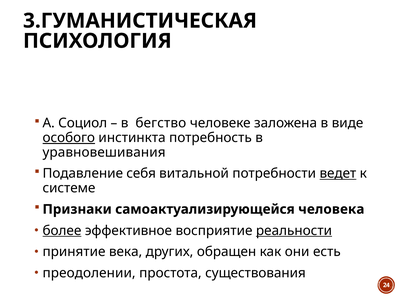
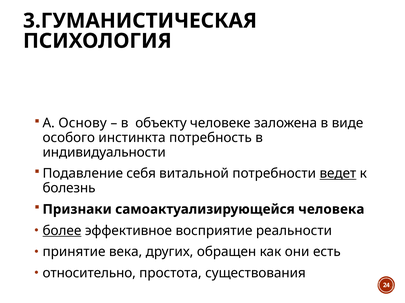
Социол: Социол -> Основу (83, 123)
бегство: бегство -> объекту (161, 123)
особого underline: present -> none (69, 138)
уравновешивания: уравновешивания -> индивидуальности (104, 153)
системе: системе -> болезнь (69, 188)
реальности underline: present -> none (294, 231)
преодолении: преодолении -> относительно (89, 274)
